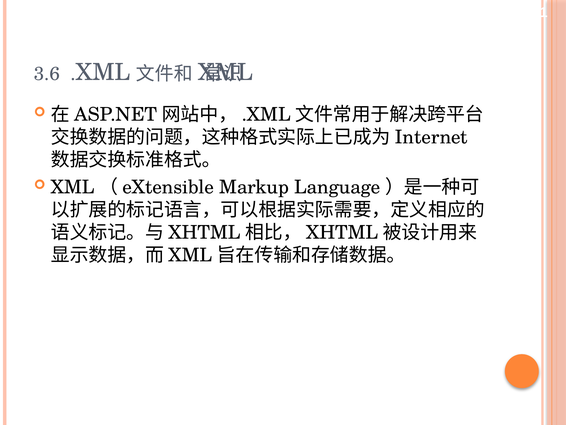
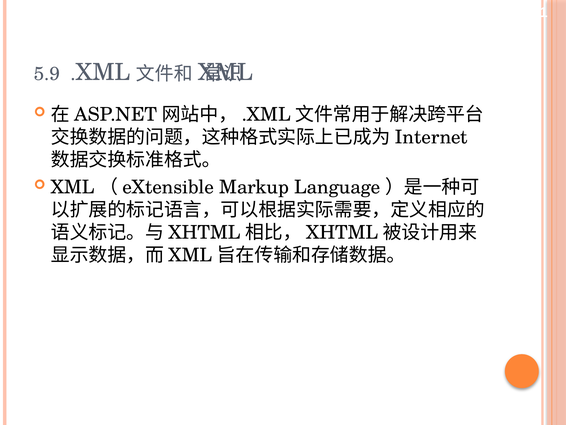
3.6: 3.6 -> 5.9 (47, 74)
